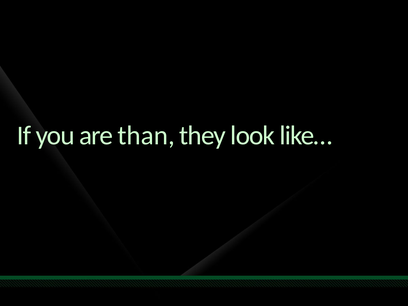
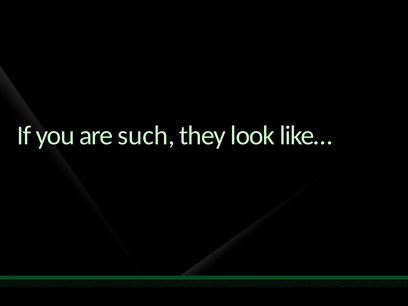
than: than -> such (146, 136)
